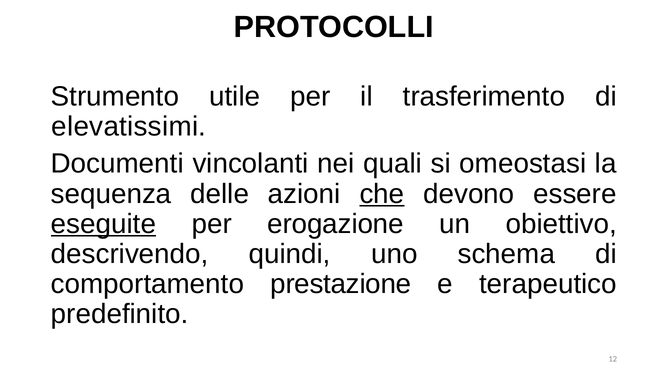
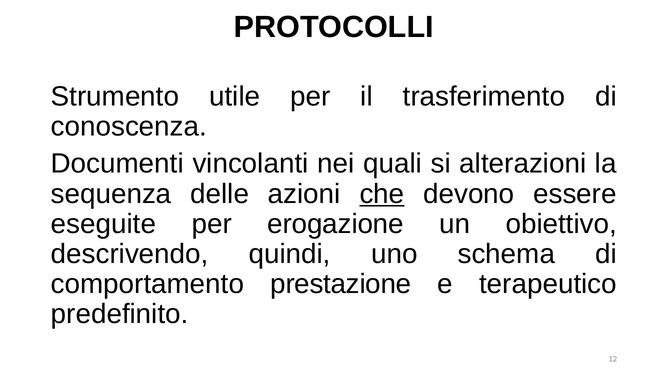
elevatissimi: elevatissimi -> conoscenza (129, 127)
omeostasi: omeostasi -> alterazioni (523, 164)
eseguite underline: present -> none (103, 224)
